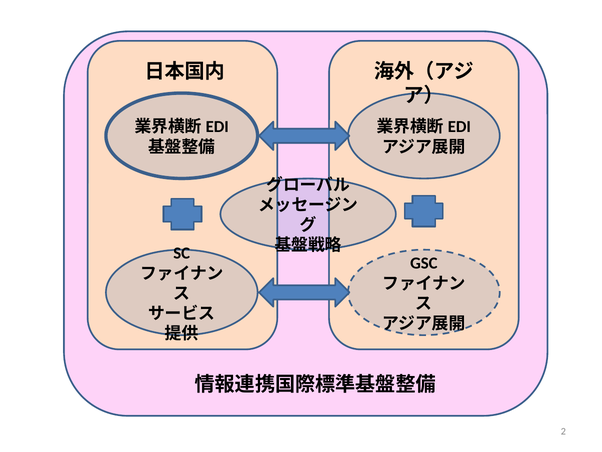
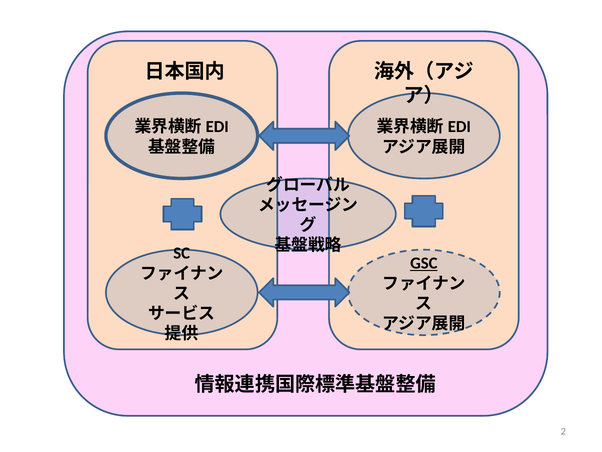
GSC underline: none -> present (424, 263)
